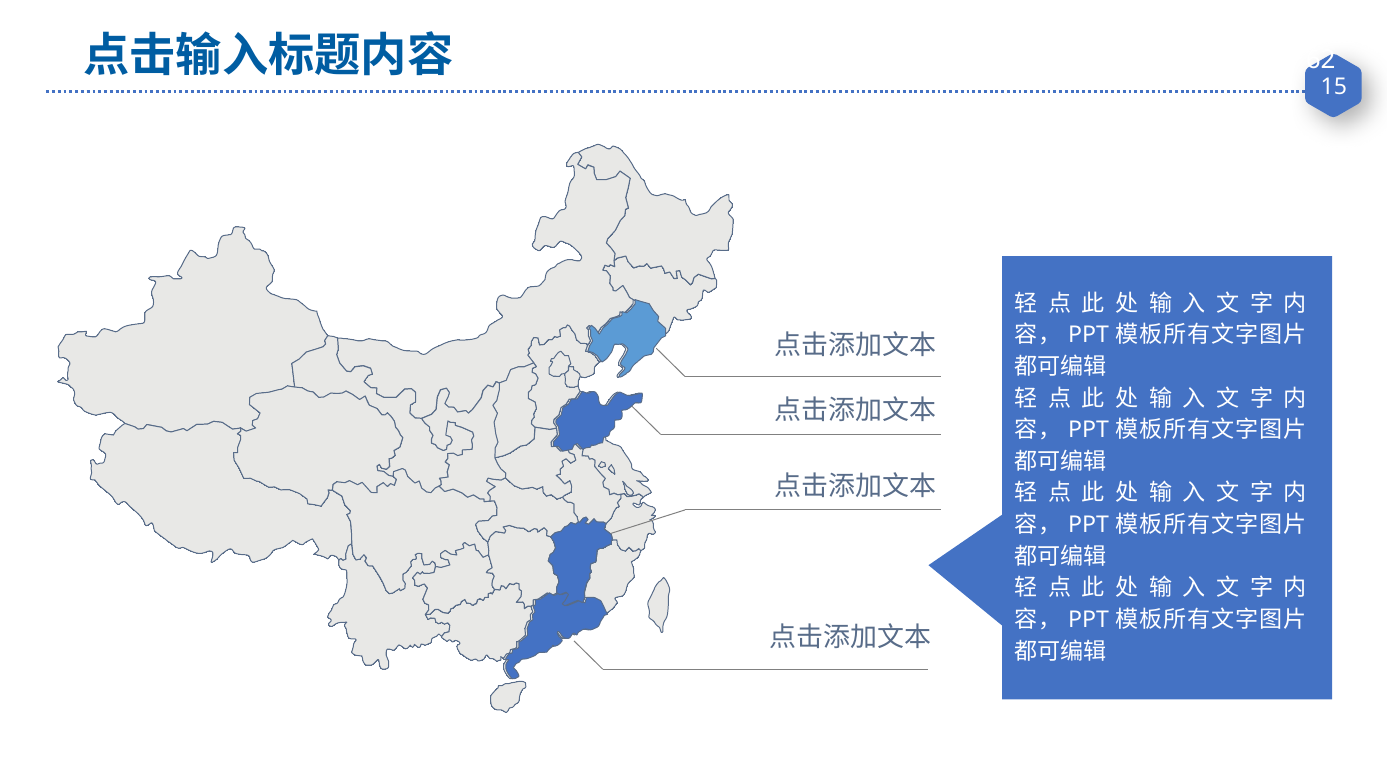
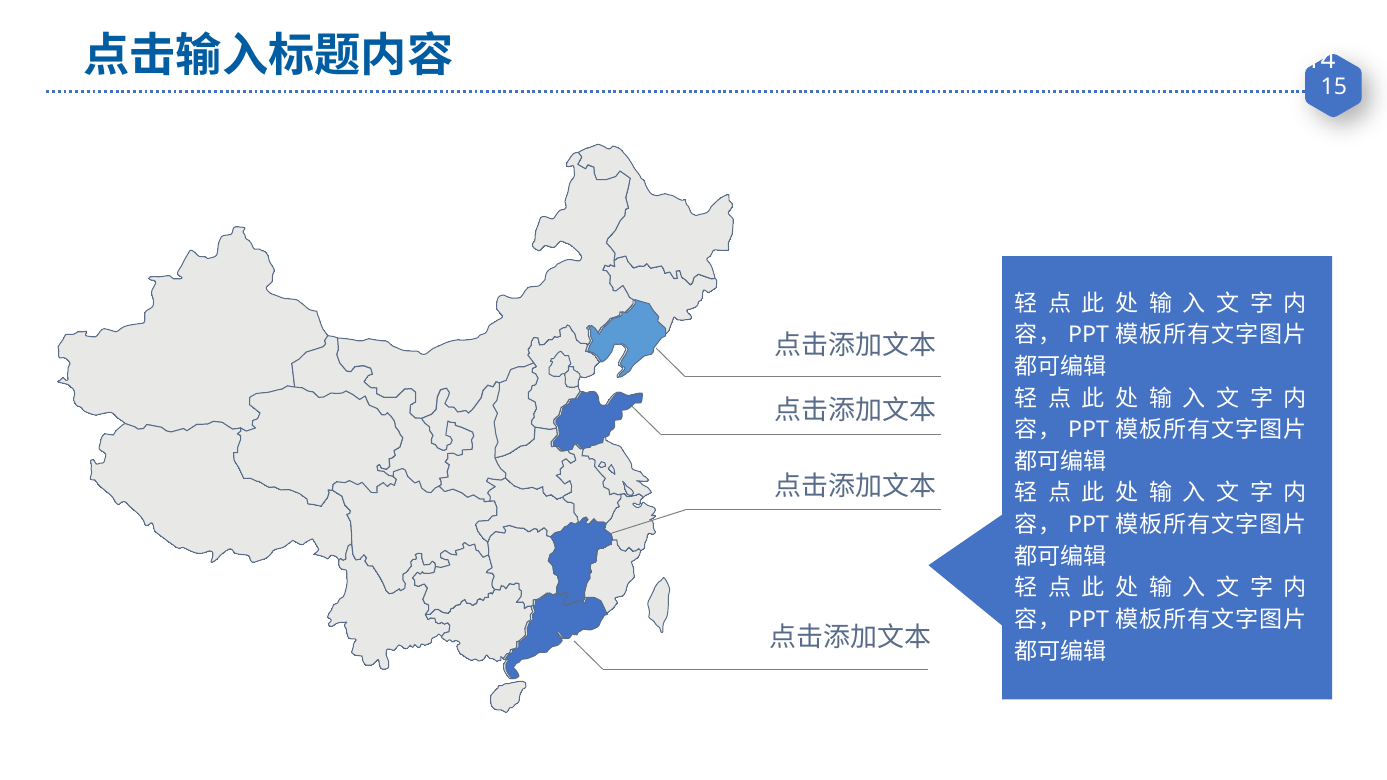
62: 62 -> 14 (1321, 60)
